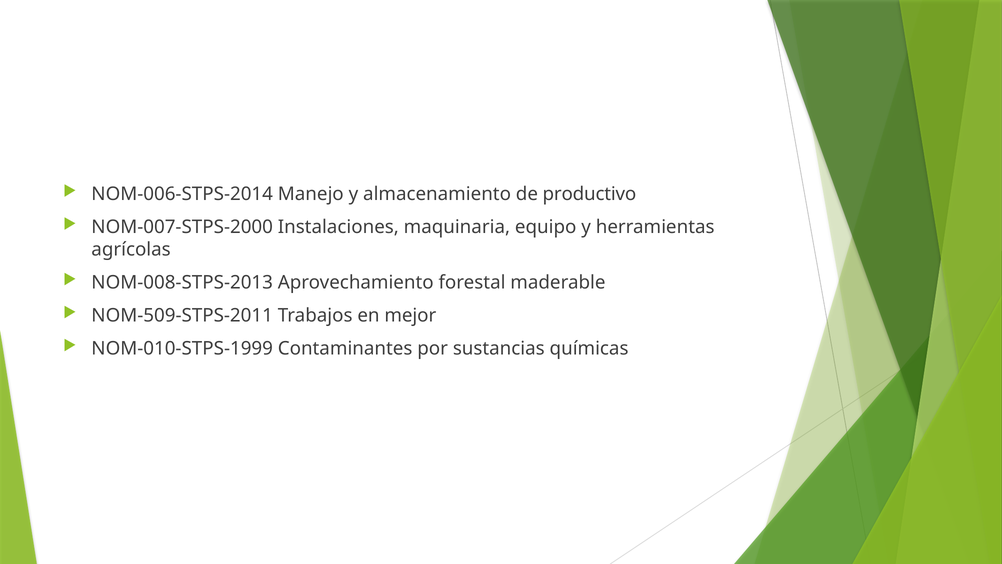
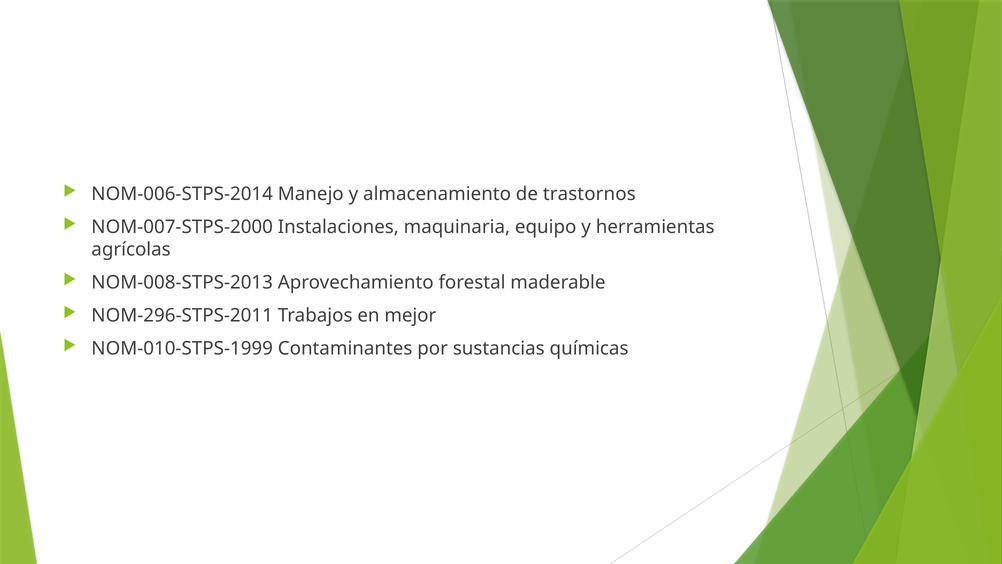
productivo: productivo -> trastornos (589, 194)
NOM-509-STPS-2011: NOM-509-STPS-2011 -> NOM-296-STPS-2011 (182, 315)
